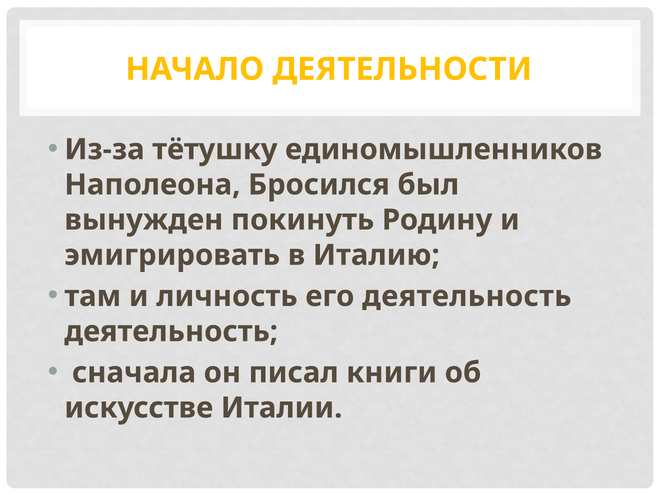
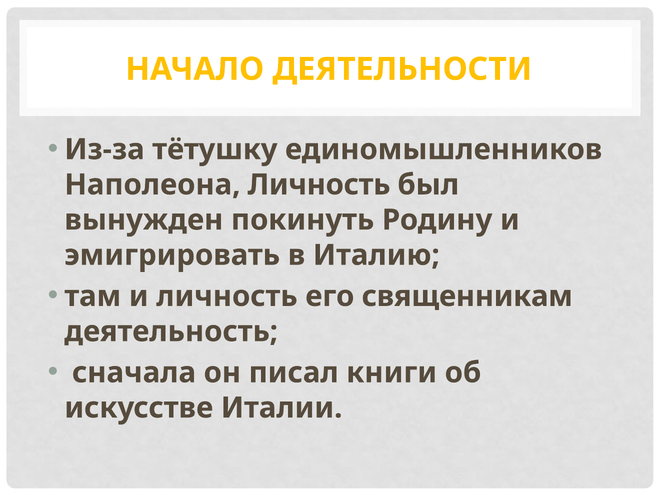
Наполеона Бросился: Бросился -> Личность (319, 185)
его деятельность: деятельность -> священникам (467, 296)
